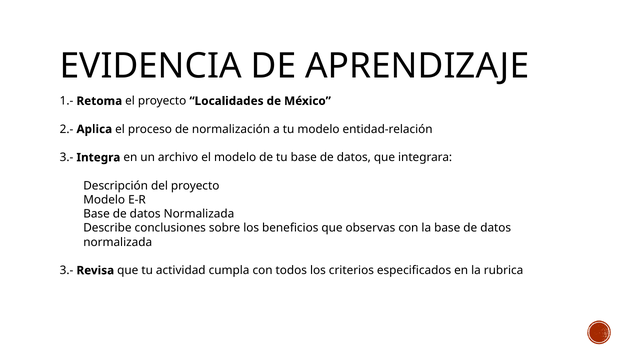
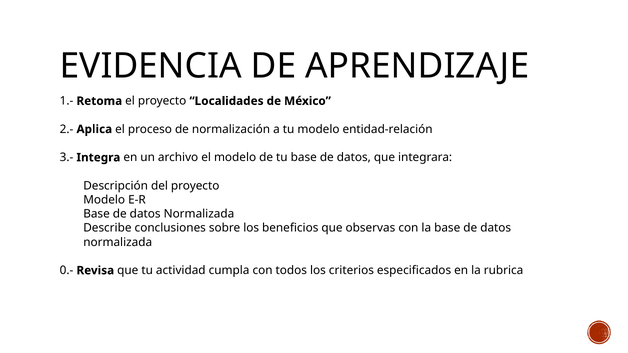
3.-: 3.- -> 0.- (67, 271)
